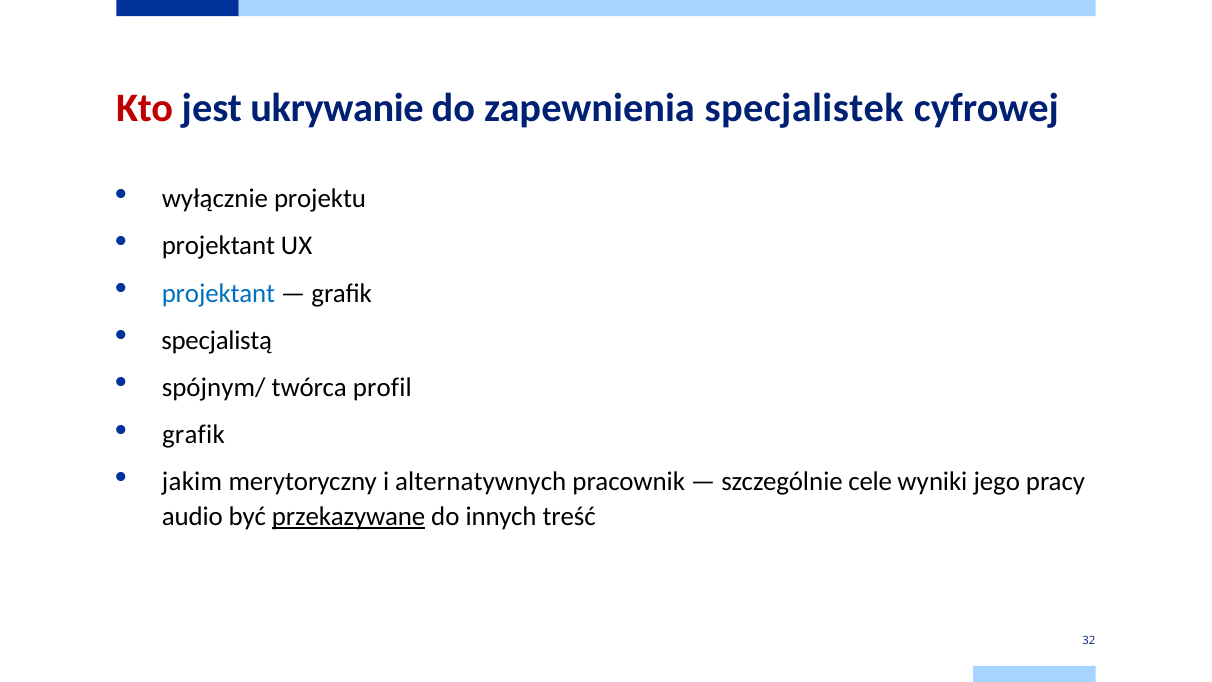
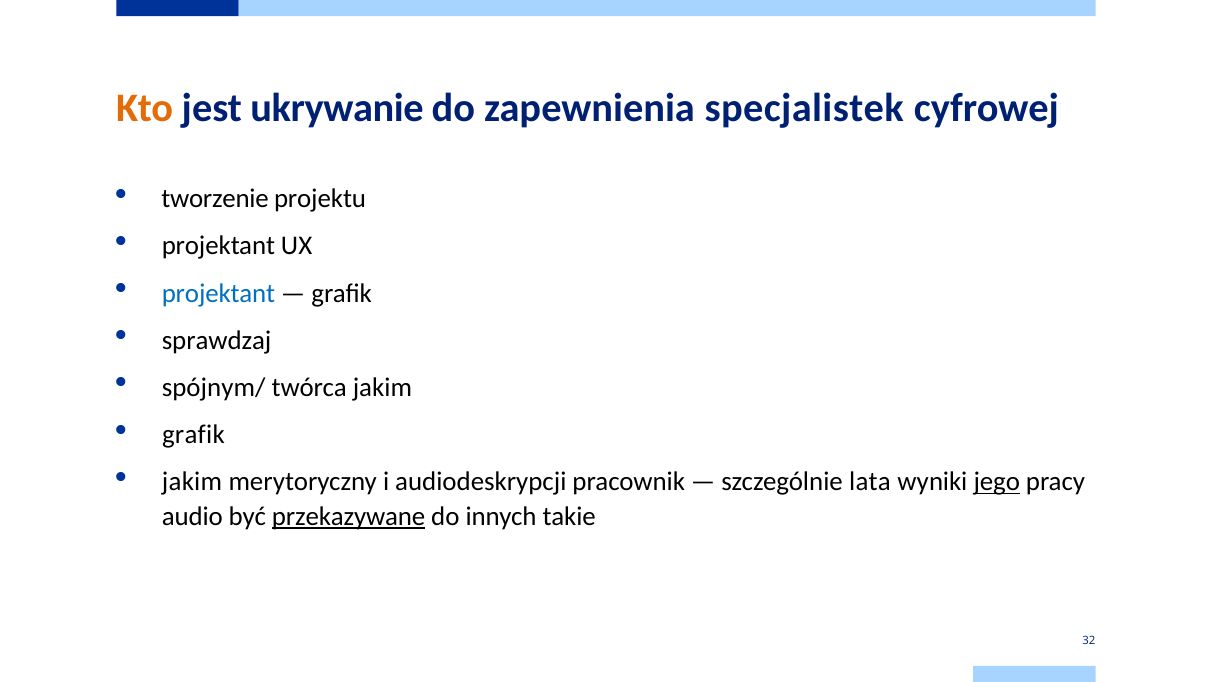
Kto colour: red -> orange (145, 108)
wyłącznie: wyłącznie -> tworzenie (215, 199)
specjalistą: specjalistą -> sprawdzaj (217, 340)
twórca profil: profil -> jakim (382, 387)
alternatywnych: alternatywnych -> audiodeskrypcji (481, 482)
cele: cele -> lata (870, 482)
jego underline: none -> present (997, 482)
treść: treść -> takie (569, 516)
